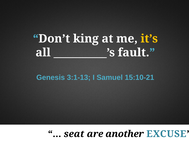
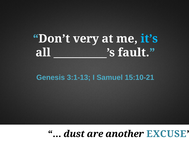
king: king -> very (86, 39)
it’s colour: yellow -> light blue (149, 39)
seat: seat -> dust (74, 134)
